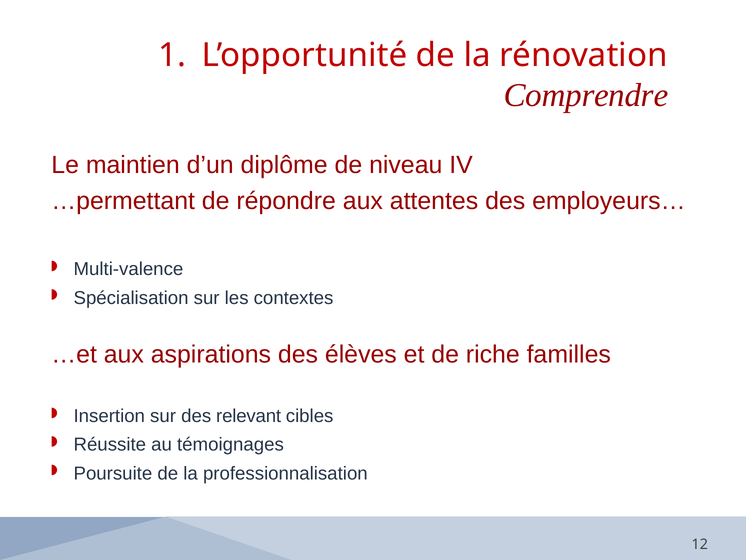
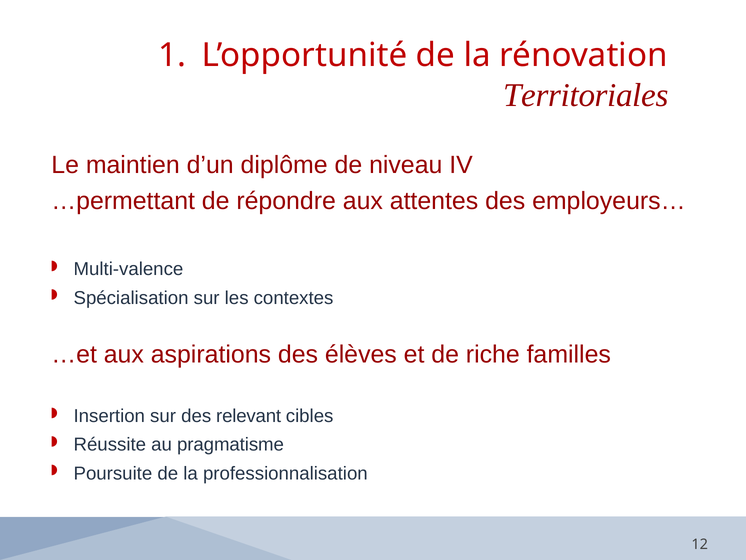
Comprendre: Comprendre -> Territoriales (586, 95)
témoignages: témoignages -> pragmatisme (230, 444)
